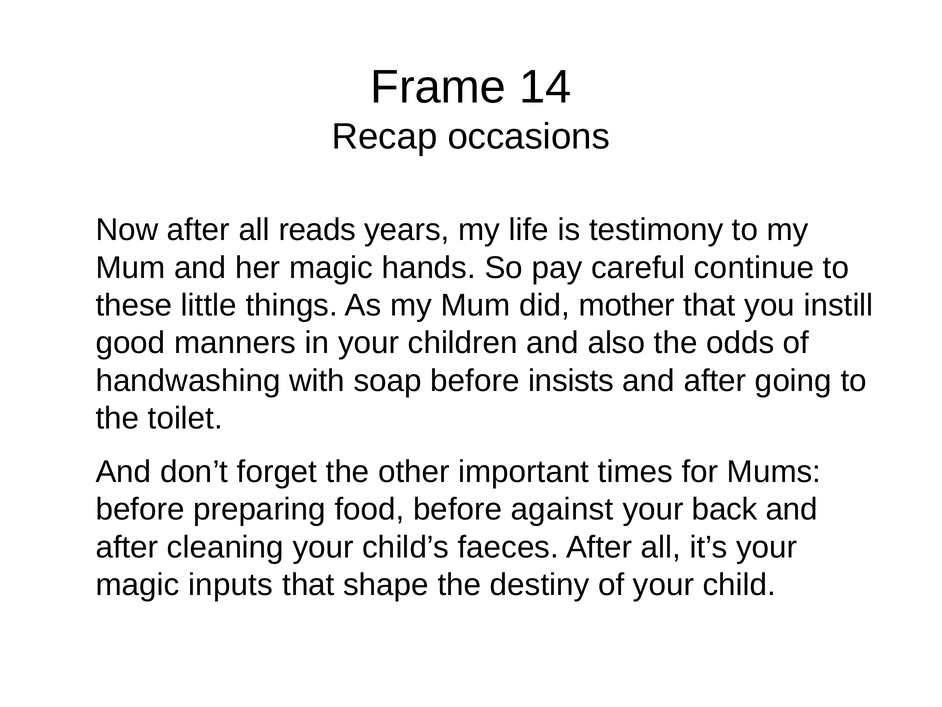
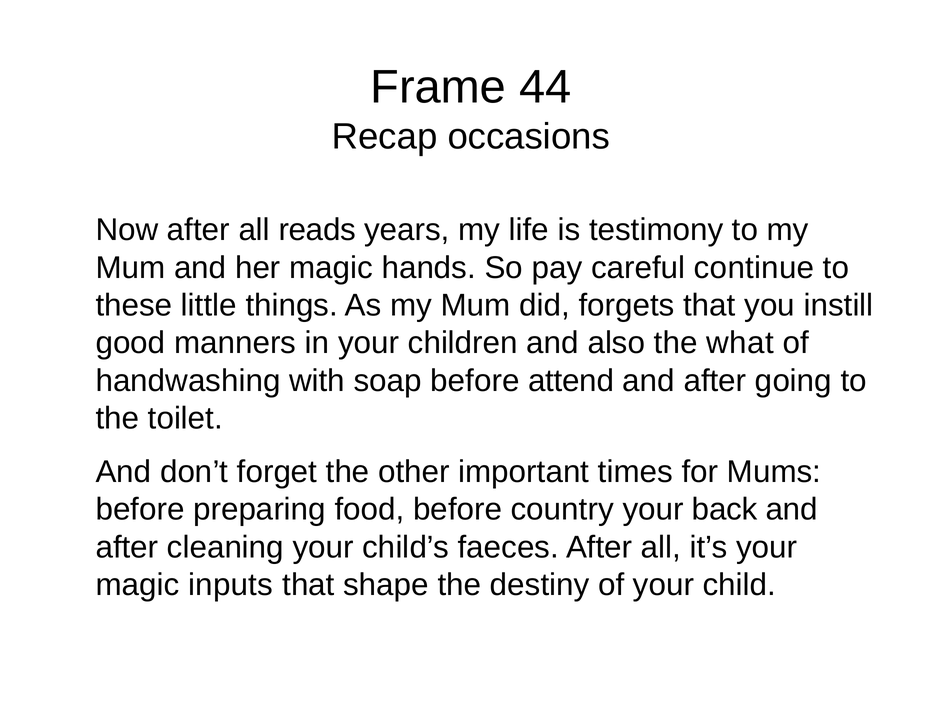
14: 14 -> 44 (545, 87)
mother: mother -> forgets (627, 305)
odds: odds -> what (740, 343)
insists: insists -> attend (571, 380)
against: against -> country (562, 509)
